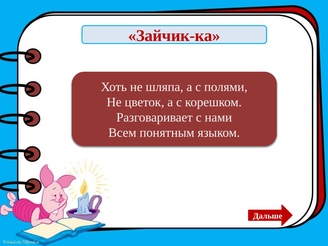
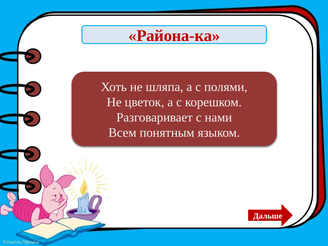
Зайчик-ка: Зайчик-ка -> Района-ка (174, 36)
